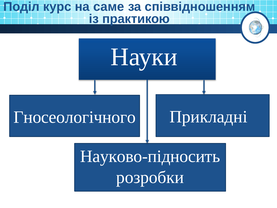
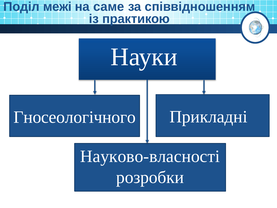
курс: курс -> межі (57, 7)
Науково-підносить: Науково-підносить -> Науково-власності (150, 156)
